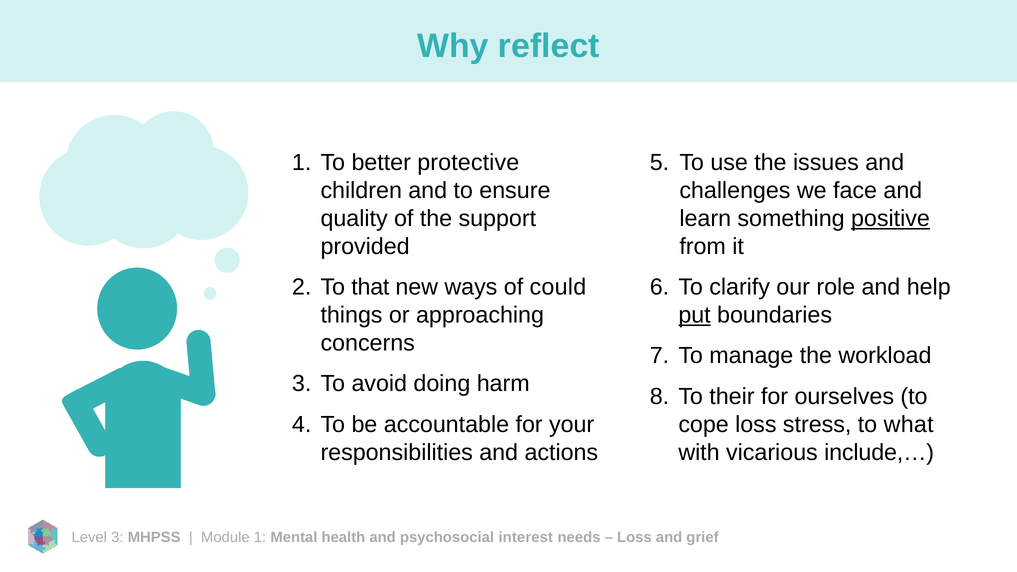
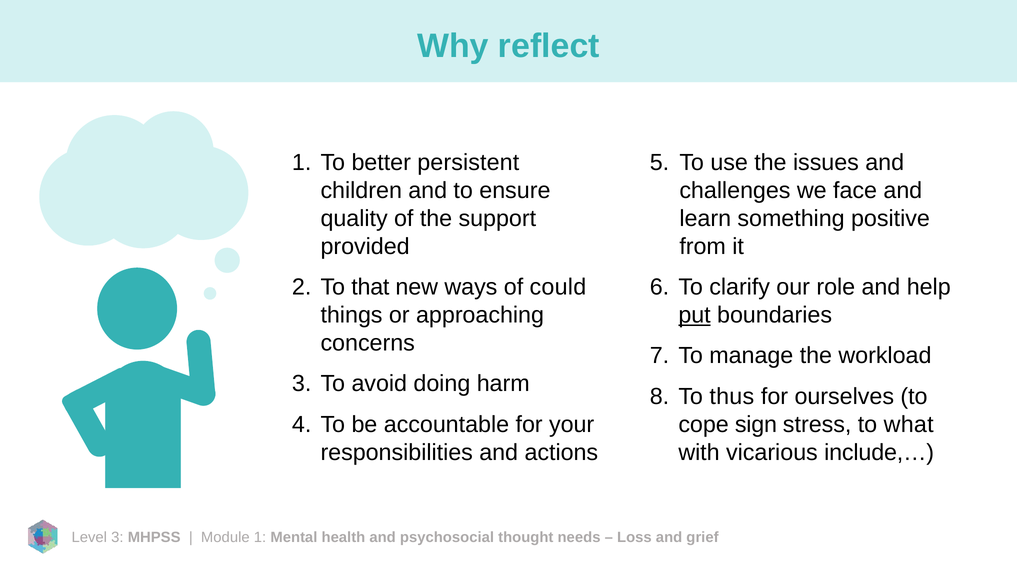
protective: protective -> persistent (468, 163)
positive underline: present -> none (890, 219)
their: their -> thus (732, 396)
cope loss: loss -> sign (756, 424)
interest: interest -> thought (526, 537)
